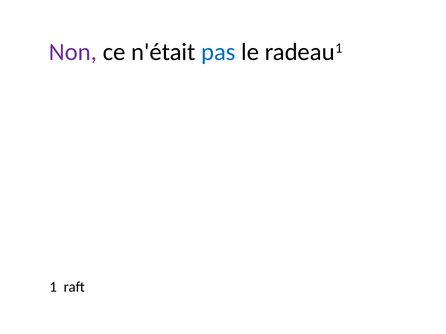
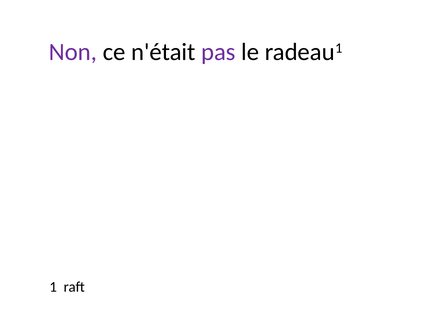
pas colour: blue -> purple (218, 52)
